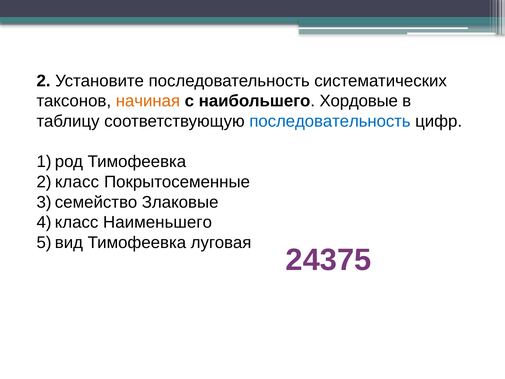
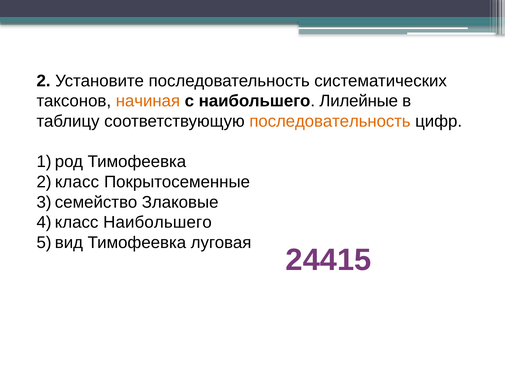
Хордовые: Хордовые -> Лилейные (359, 101)
последовательность colour: blue -> orange (330, 121)
класс Наименьшего: Наименьшего -> Наибольшего (157, 222)
24375: 24375 -> 24415 (328, 260)
